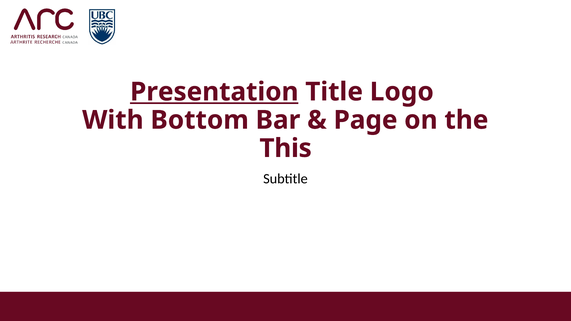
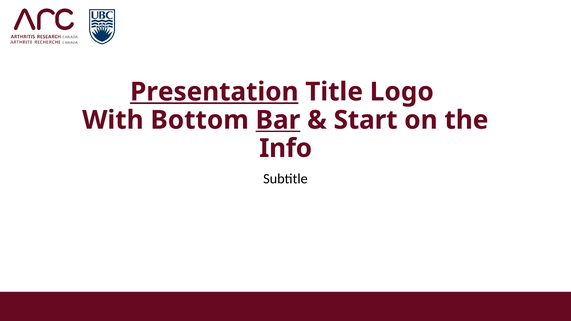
Bar underline: none -> present (278, 120)
Page: Page -> Start (366, 120)
This: This -> Info (286, 148)
